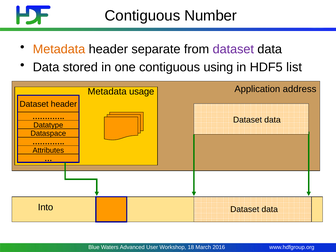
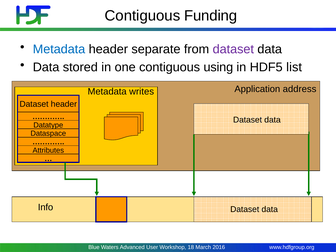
Number: Number -> Funding (211, 16)
Metadata colour: orange -> blue (59, 49)
usage: usage -> writes (142, 92)
Into: Into -> Info (46, 207)
